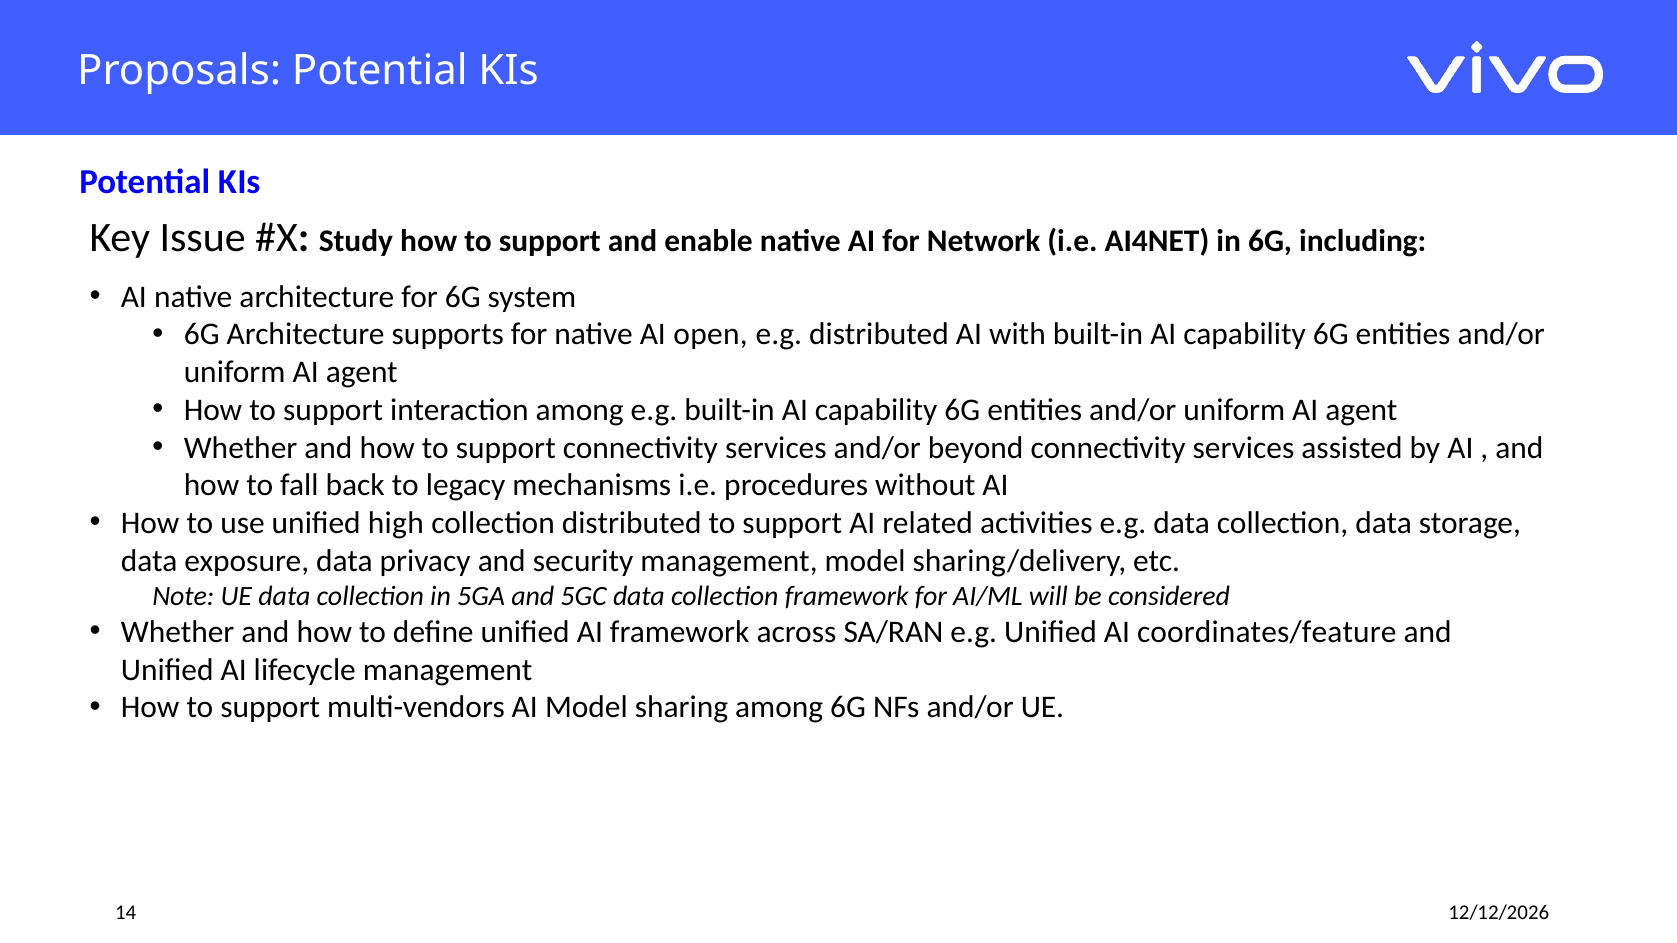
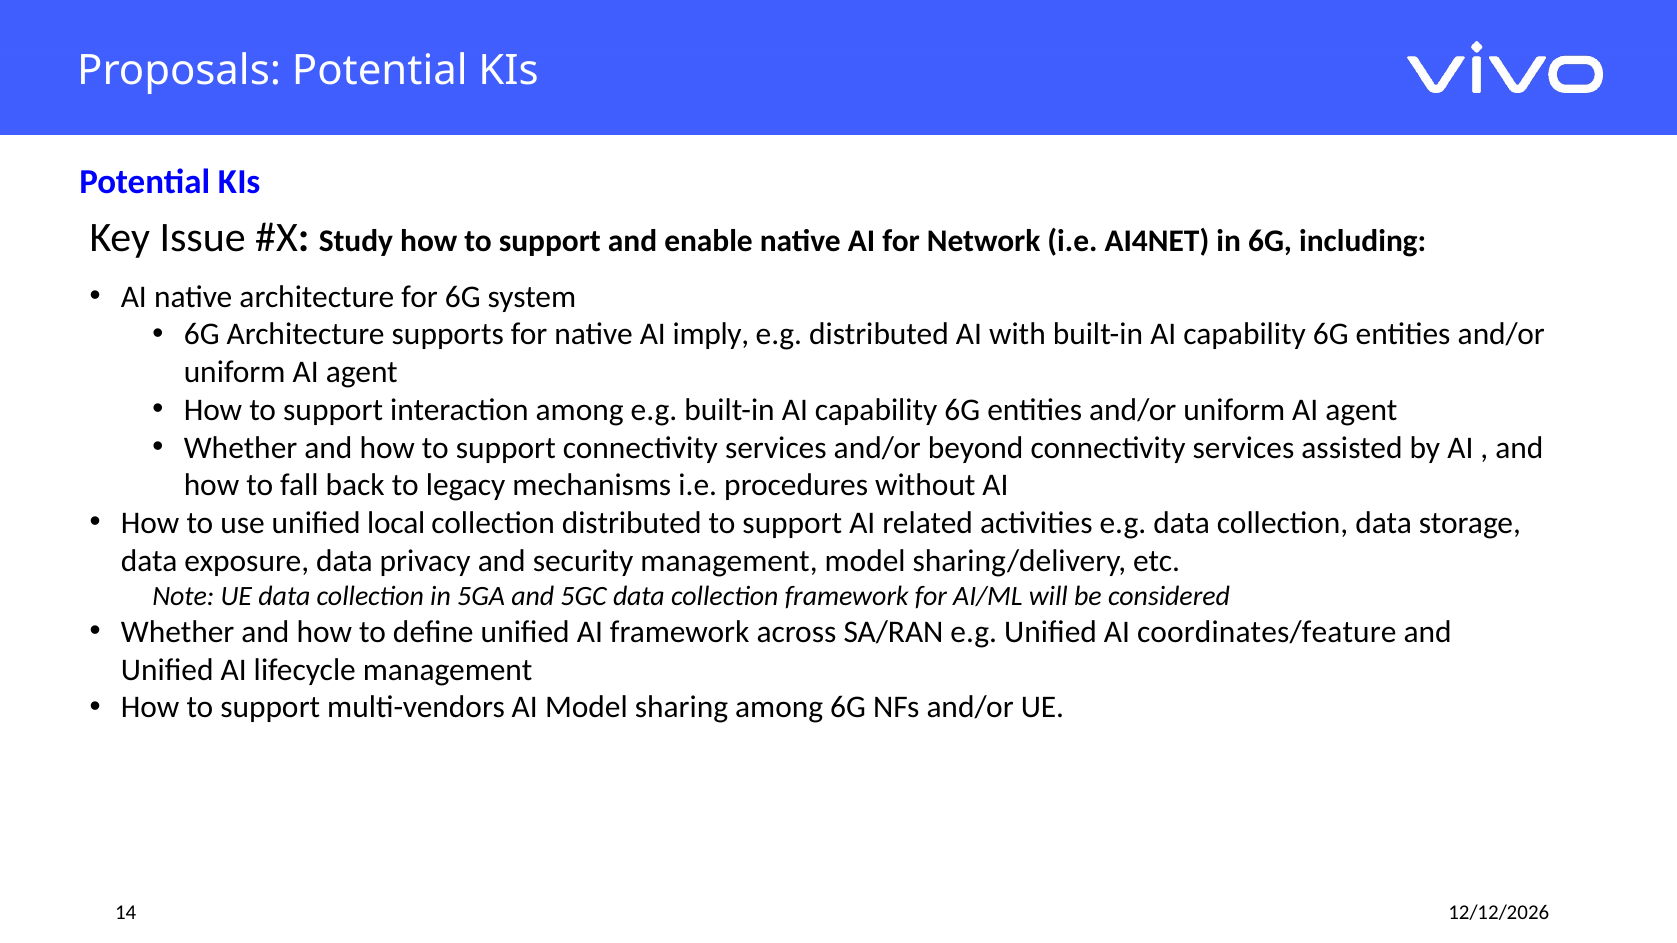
open: open -> imply (711, 335)
high: high -> local (396, 523)
